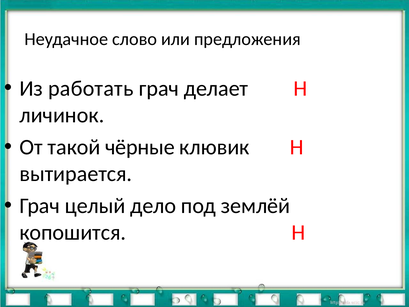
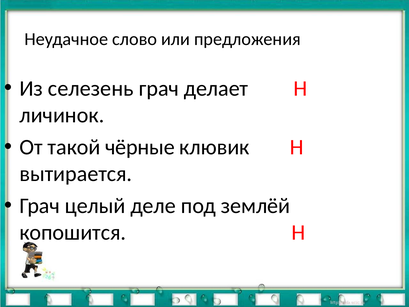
работать: работать -> селезень (91, 88)
дело: дело -> деле (153, 206)
